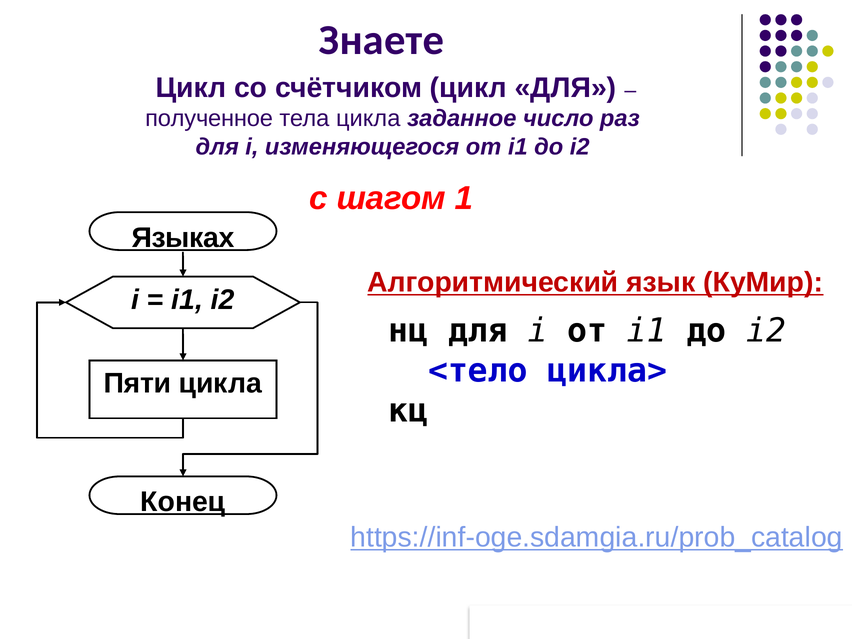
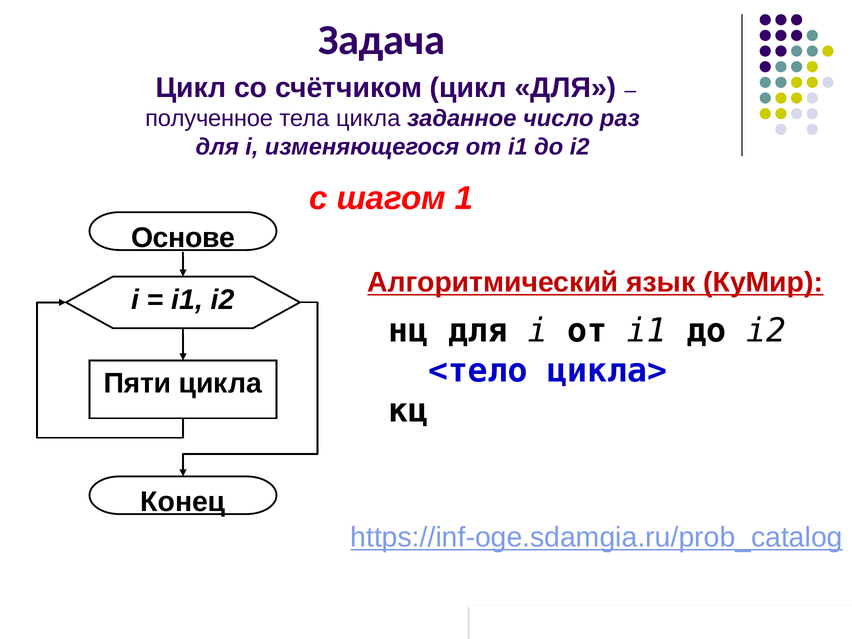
Знаете: Знаете -> Задача (382, 40)
Языках: Языках -> Основе (183, 238)
